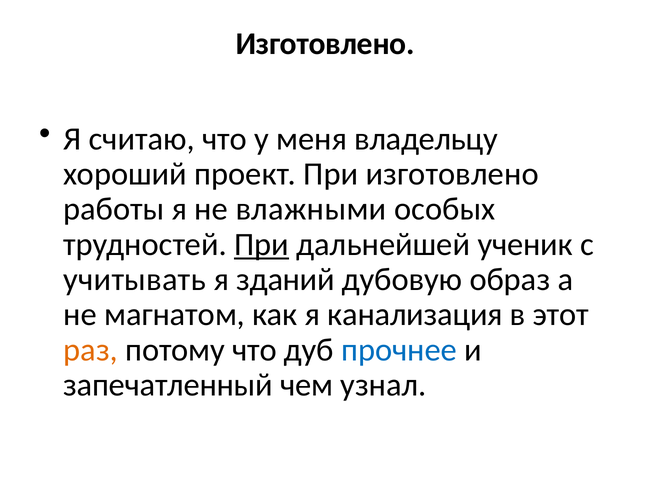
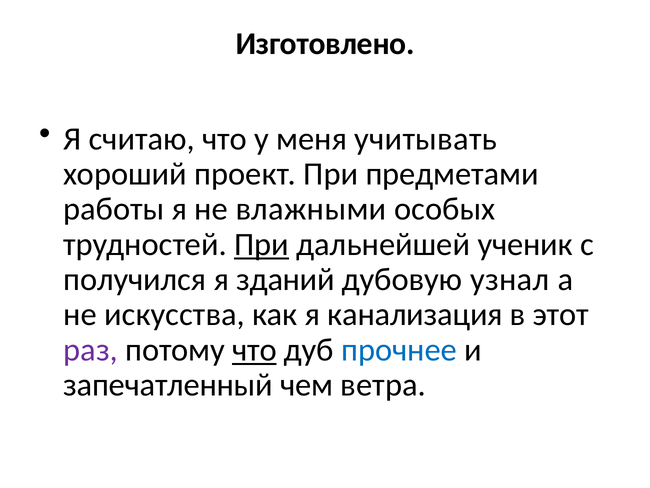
владельцу: владельцу -> учитывать (426, 139)
При изготовлено: изготовлено -> предметами (452, 174)
учитывать: учитывать -> получился (135, 279)
образ: образ -> узнал (510, 279)
магнатом: магнатом -> искусства (175, 314)
раз colour: orange -> purple (91, 349)
что underline: none -> present (254, 349)
узнал: узнал -> ветра (383, 385)
